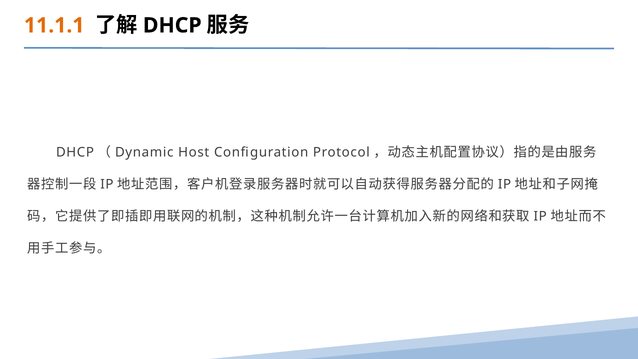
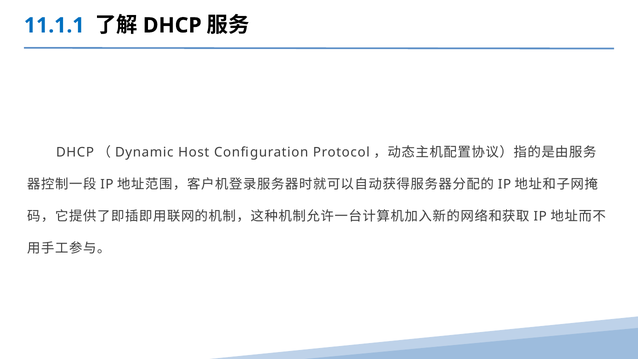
11.1.1 colour: orange -> blue (54, 25)
